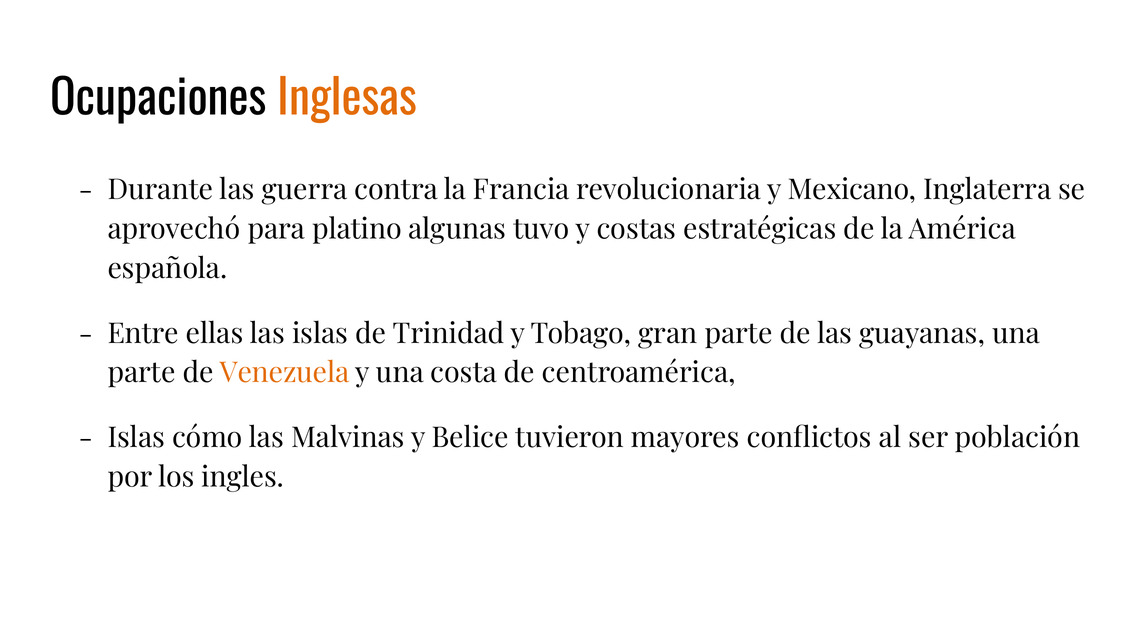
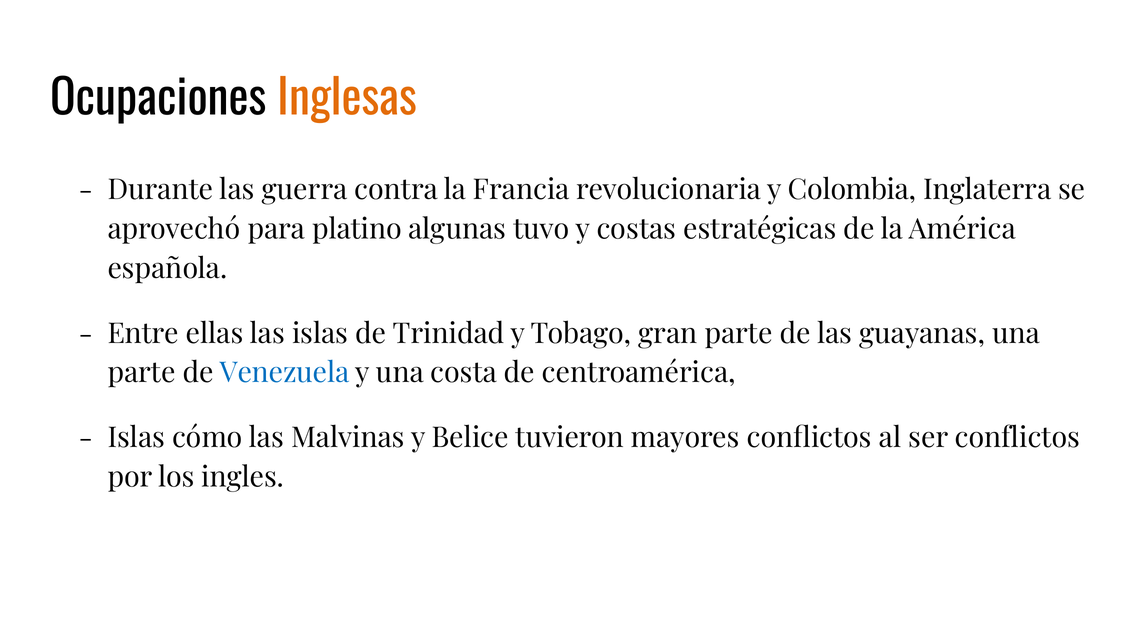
Mexicano: Mexicano -> Colombia (852, 190)
Venezuela colour: orange -> blue (285, 373)
ser población: población -> conflictos (1017, 438)
